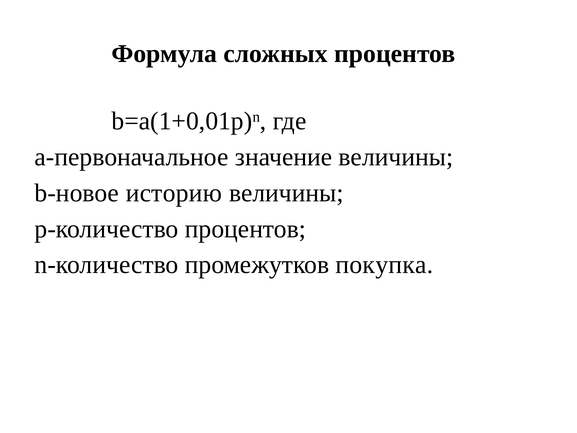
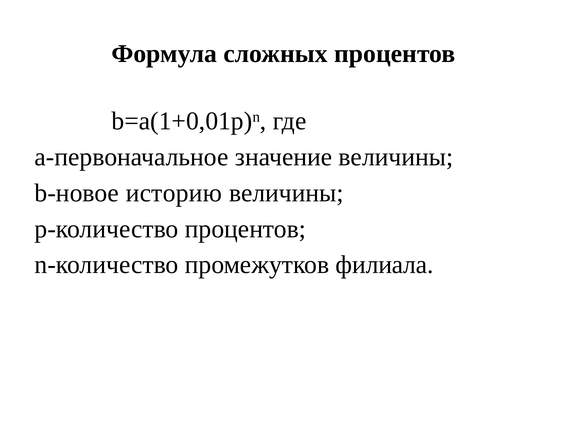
покупка: покупка -> филиала (385, 265)
